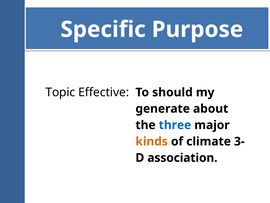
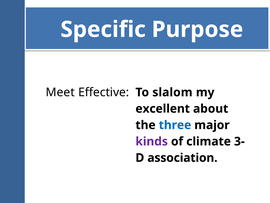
Topic: Topic -> Meet (60, 92)
should: should -> slalom (172, 92)
generate: generate -> excellent (163, 108)
kinds colour: orange -> purple (152, 141)
